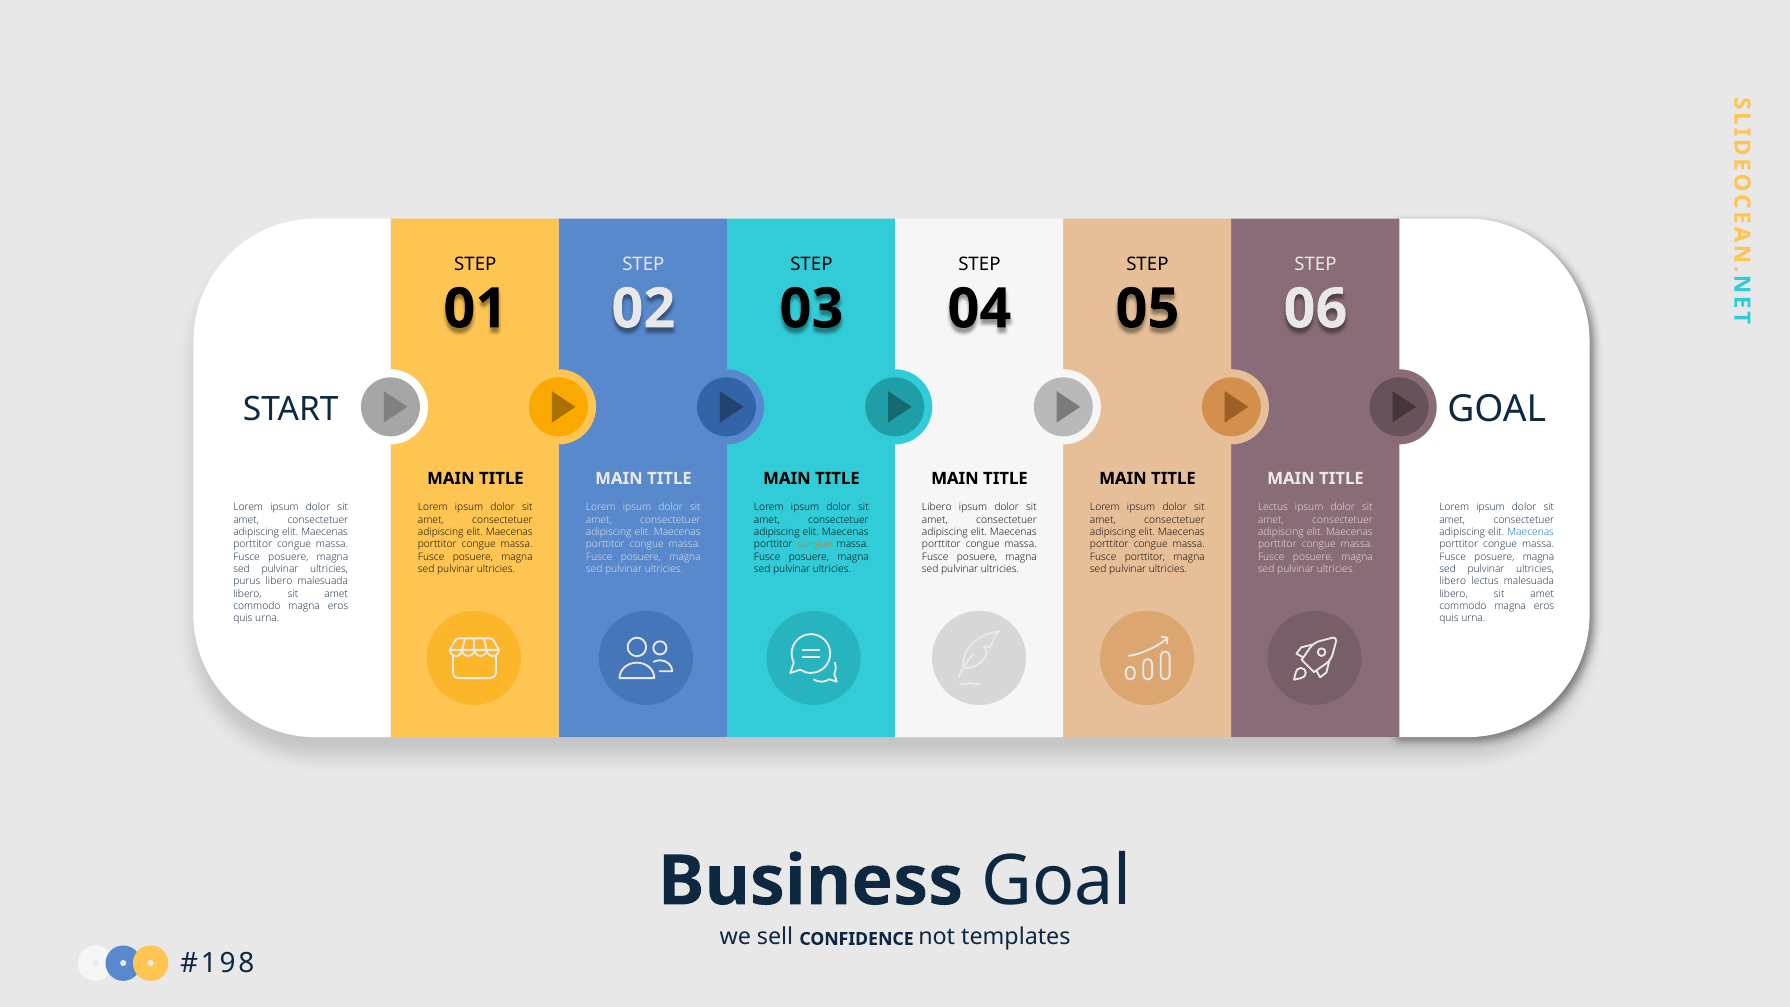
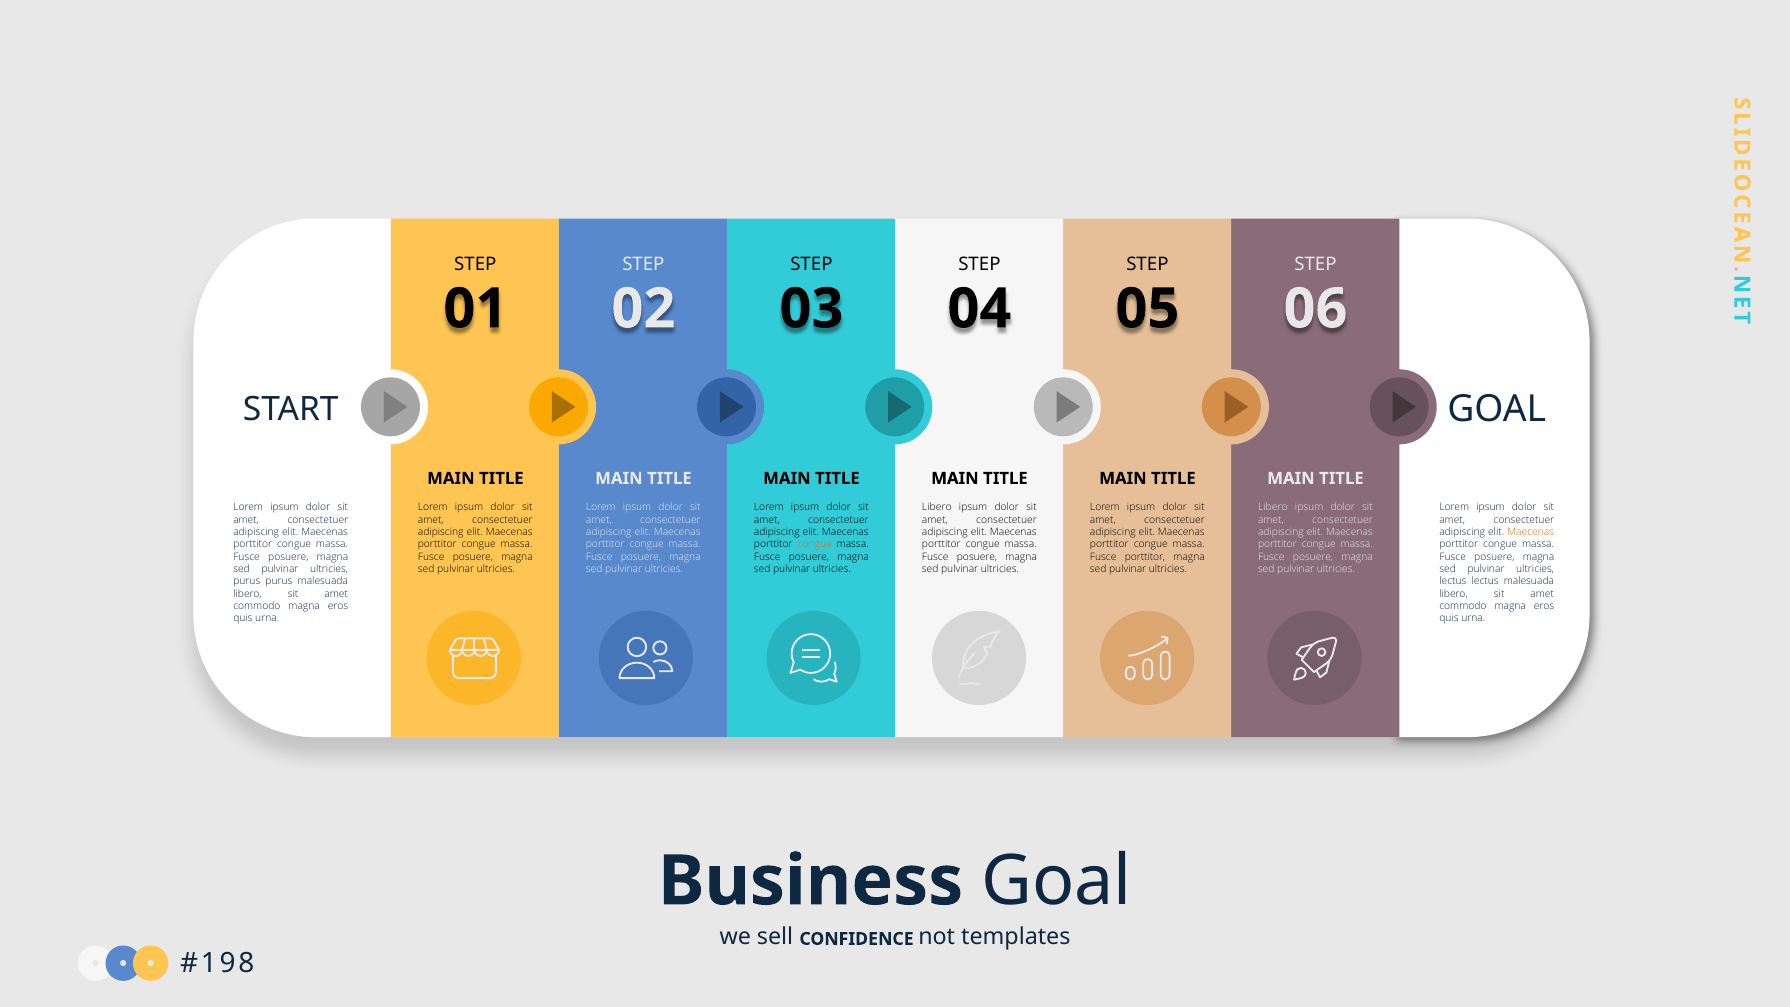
Lectus: Lectus -> Libero (1273, 507)
Maecenas colour: blue -> orange (1531, 532)
purus libero: libero -> purus (279, 581)
libero: libero -> lectus (1453, 581)
